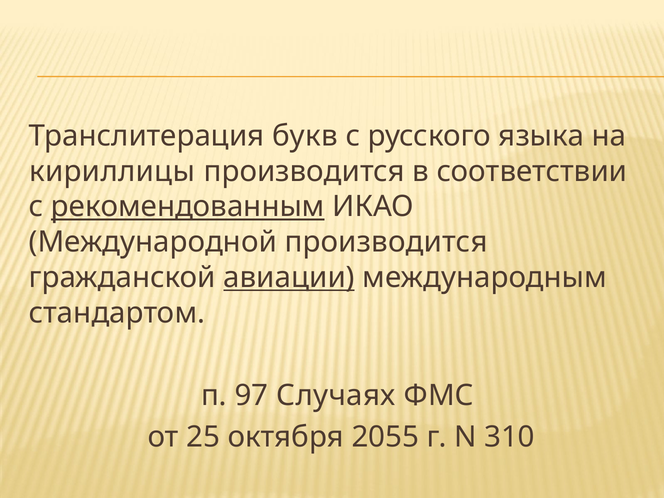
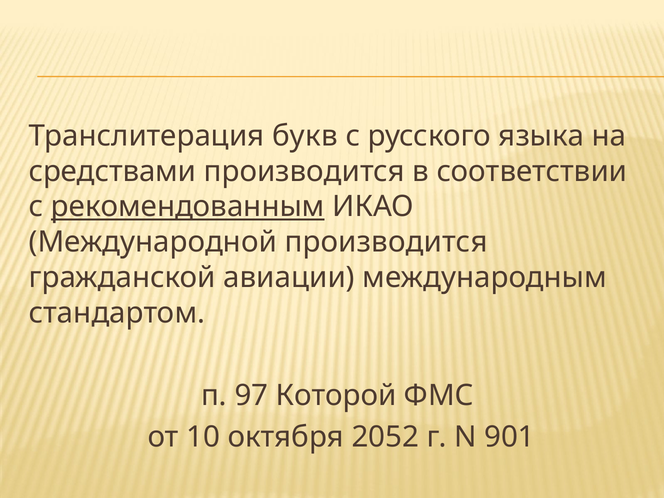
кириллицы: кириллицы -> средствами (112, 171)
авиации underline: present -> none (289, 278)
Случаях: Случаях -> Которой (336, 396)
25: 25 -> 10 (203, 437)
2055: 2055 -> 2052 (385, 437)
310: 310 -> 901 (510, 437)
